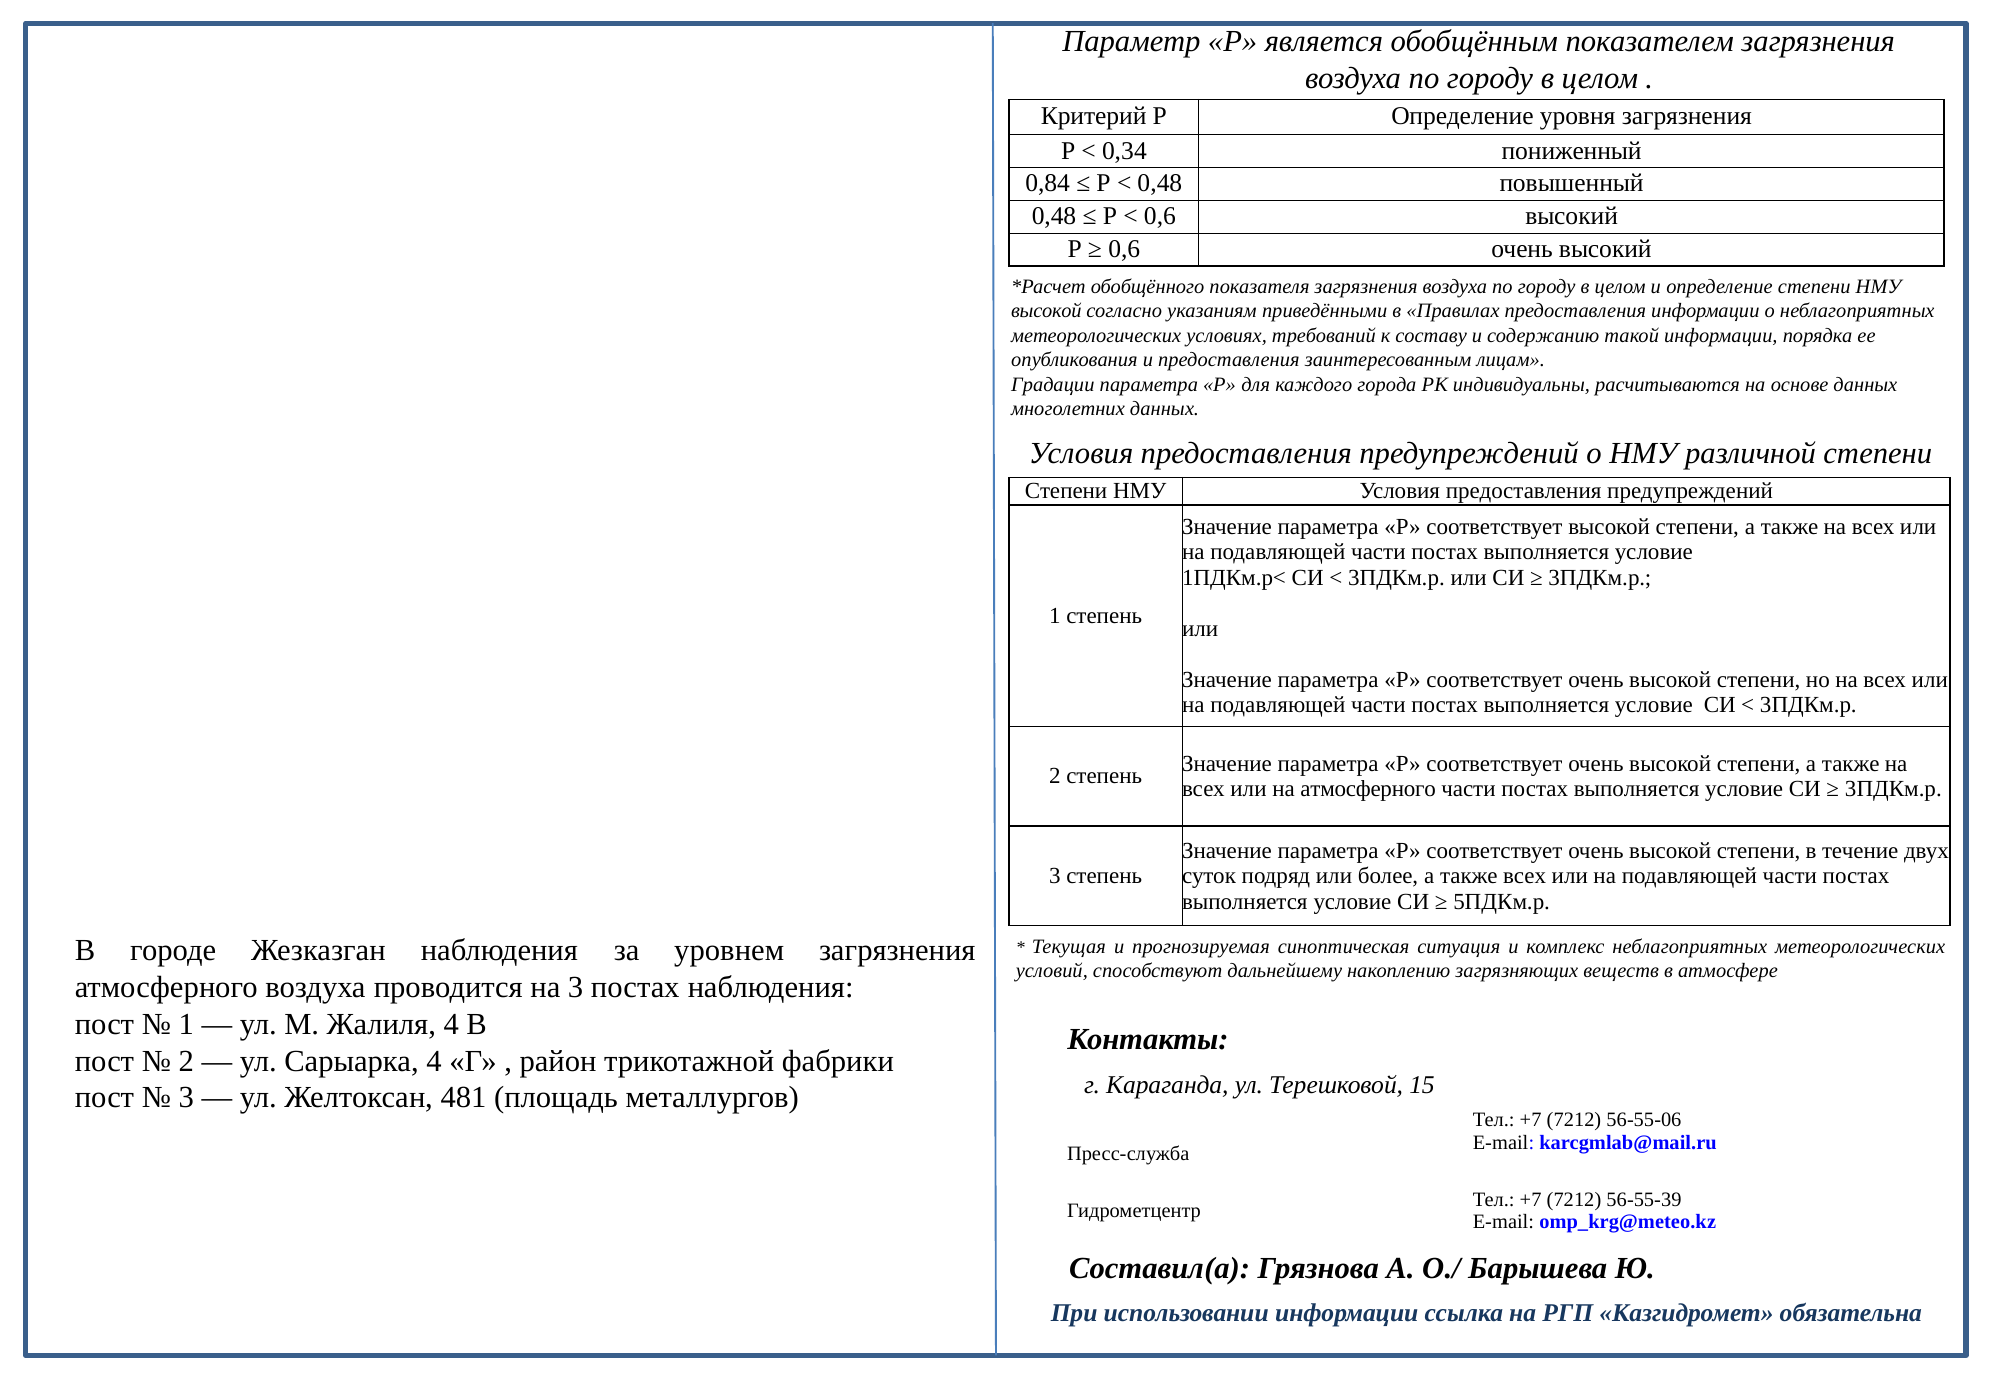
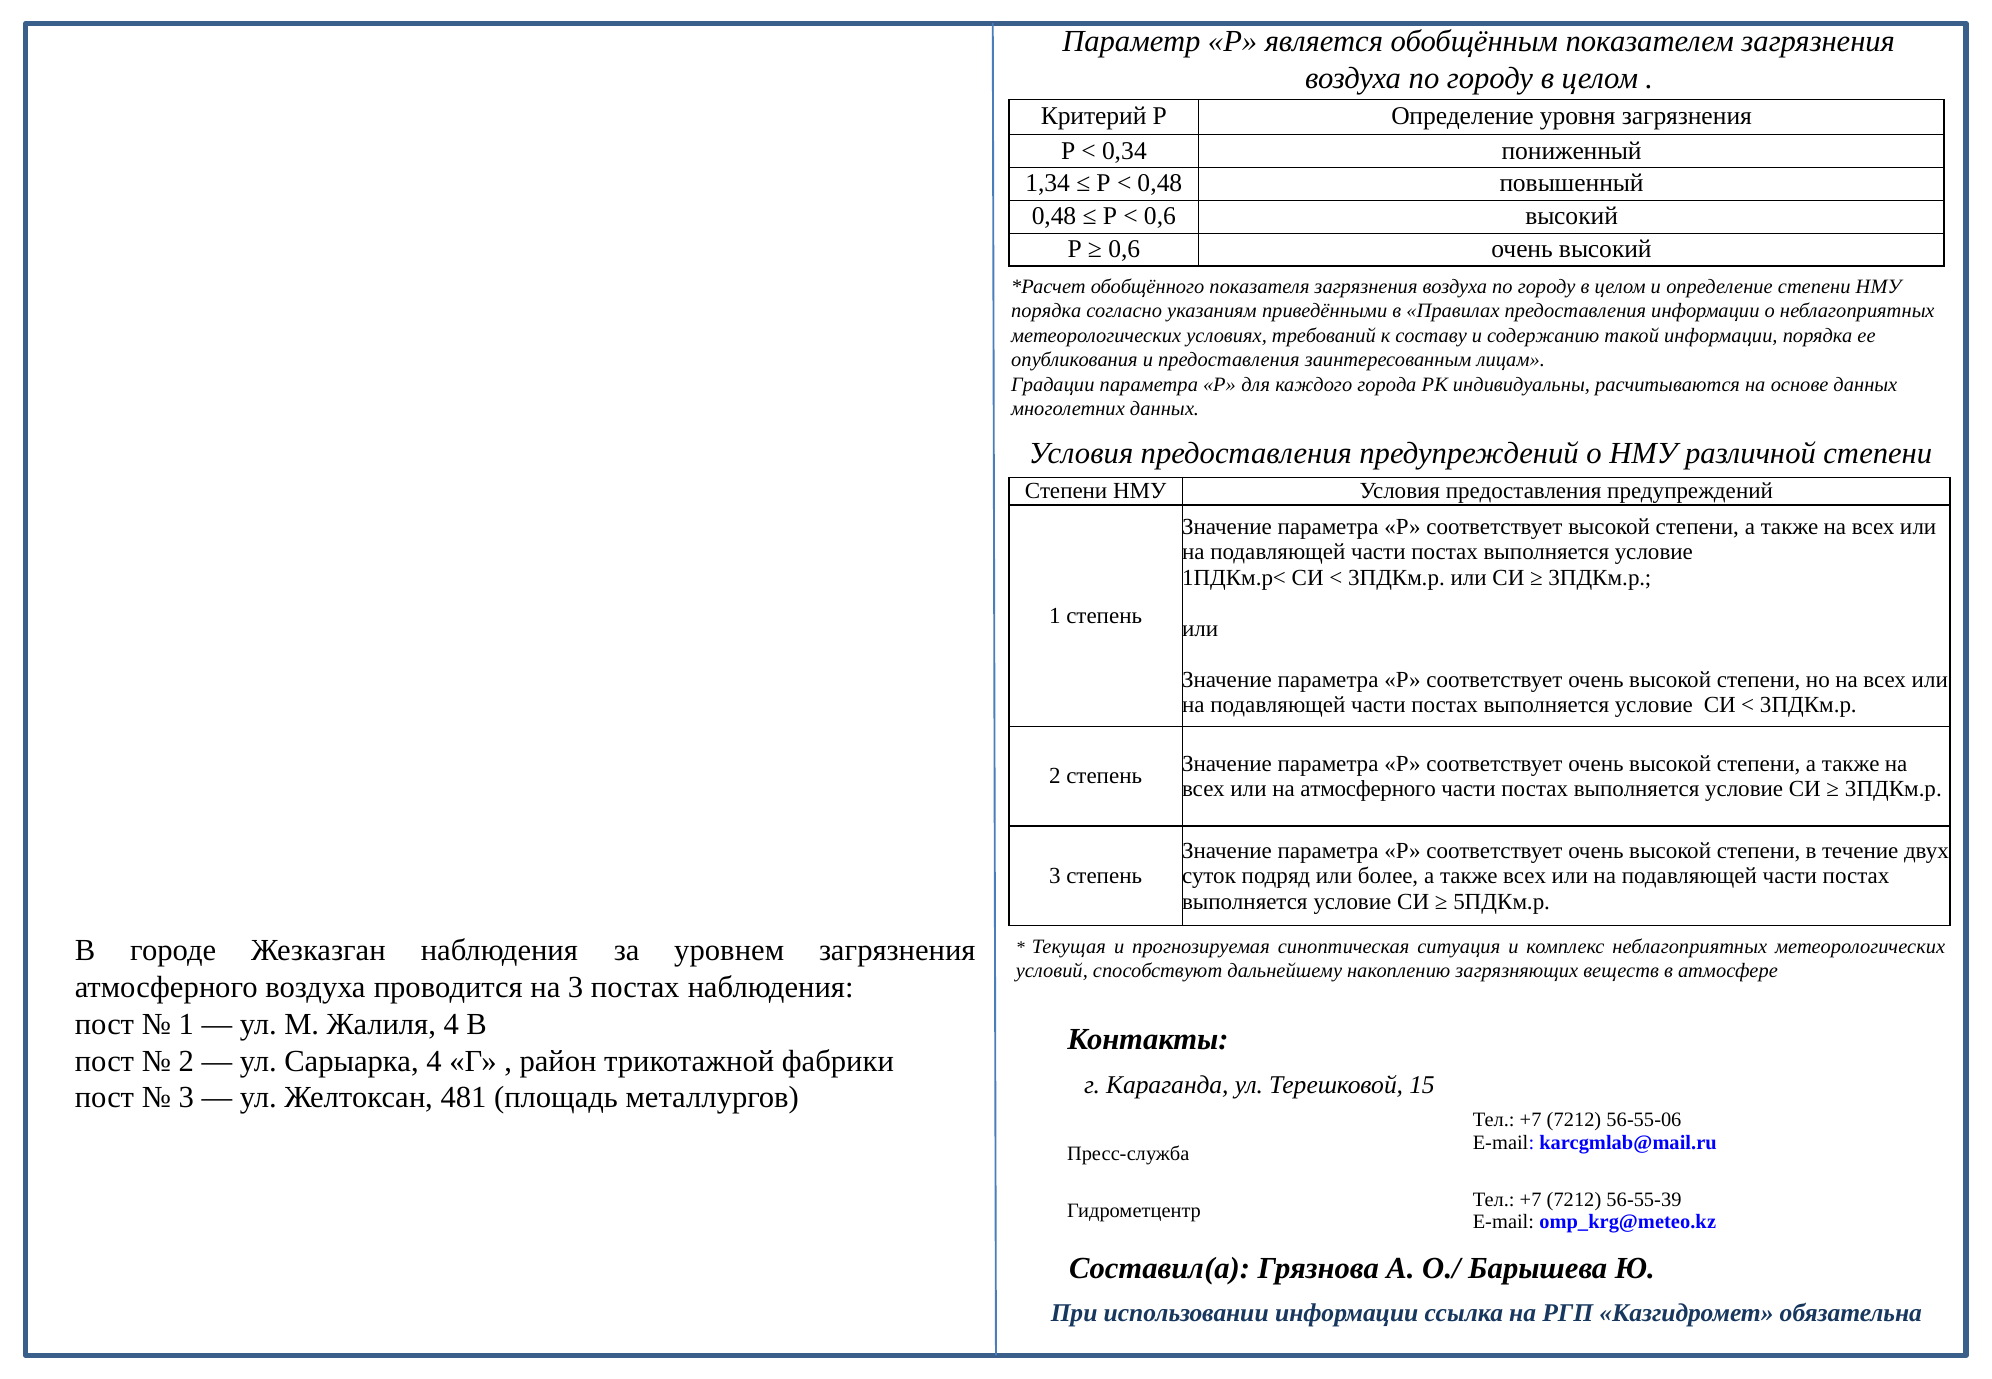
0,84: 0,84 -> 1,34 (1048, 184)
высокой: высокой -> порядка (1046, 311)
